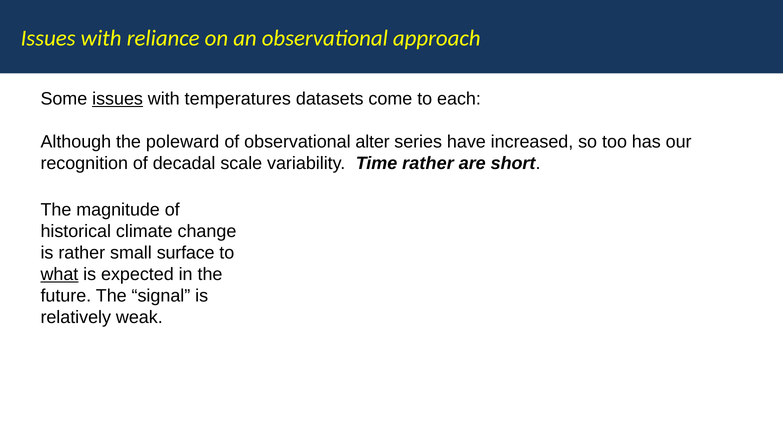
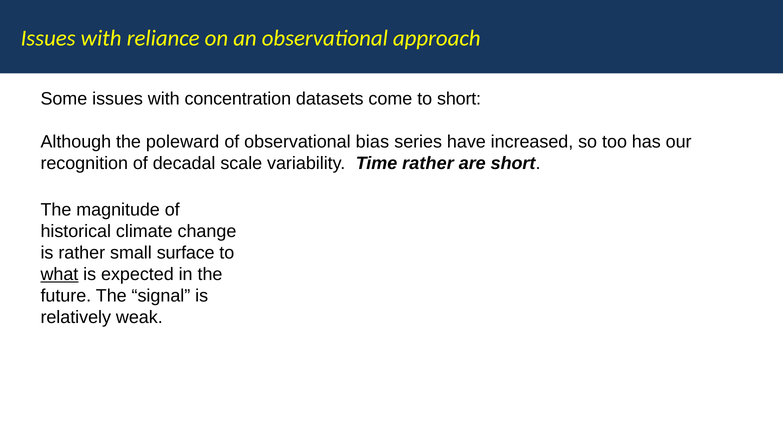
issues underline: present -> none (118, 99)
temperatures: temperatures -> concentration (238, 99)
to each: each -> short (459, 99)
alter: alter -> bias (372, 142)
